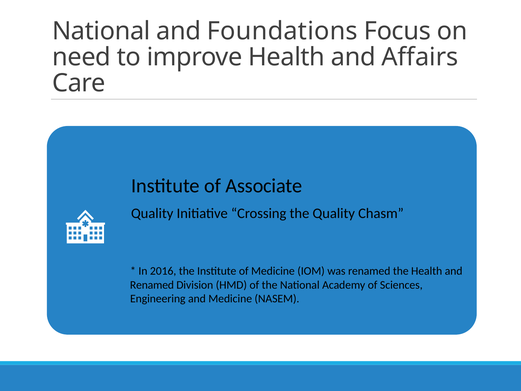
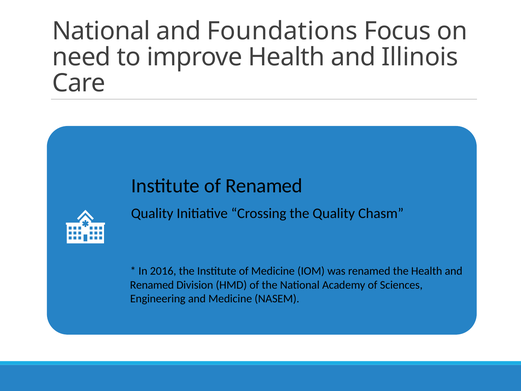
Affairs: Affairs -> Illinois (420, 57)
of Associate: Associate -> Renamed (264, 186)
